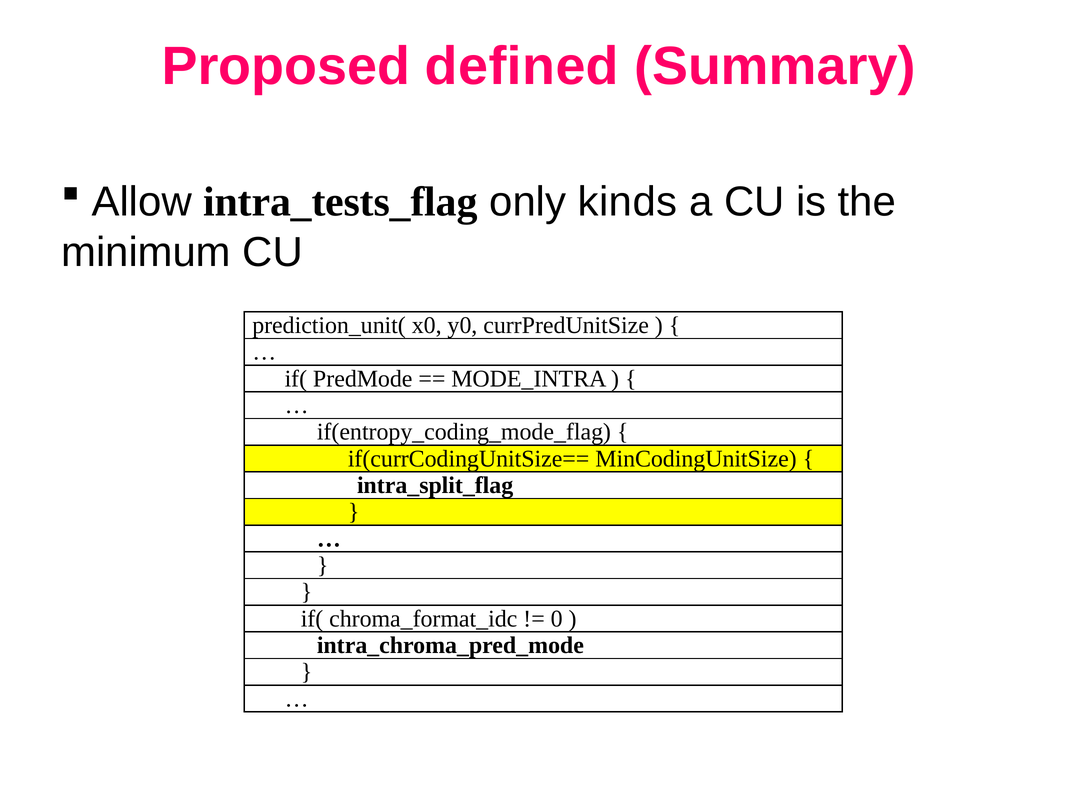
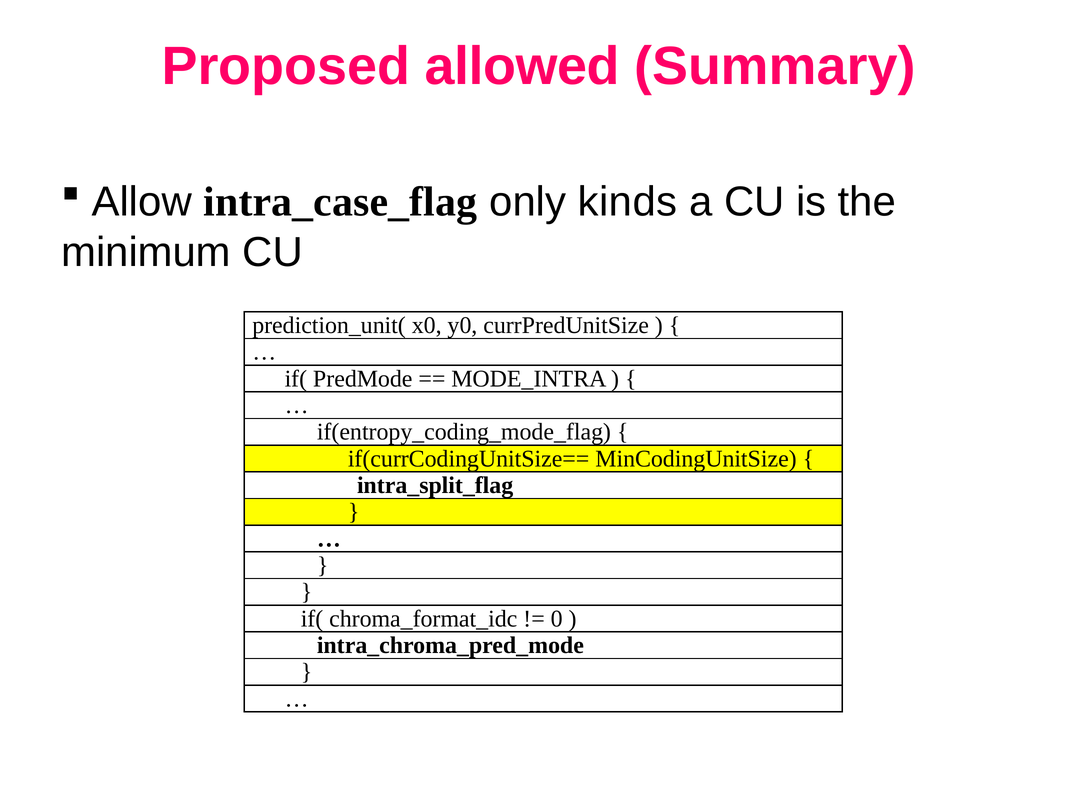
defined: defined -> allowed (522, 66)
intra_tests_flag: intra_tests_flag -> intra_case_flag (340, 202)
